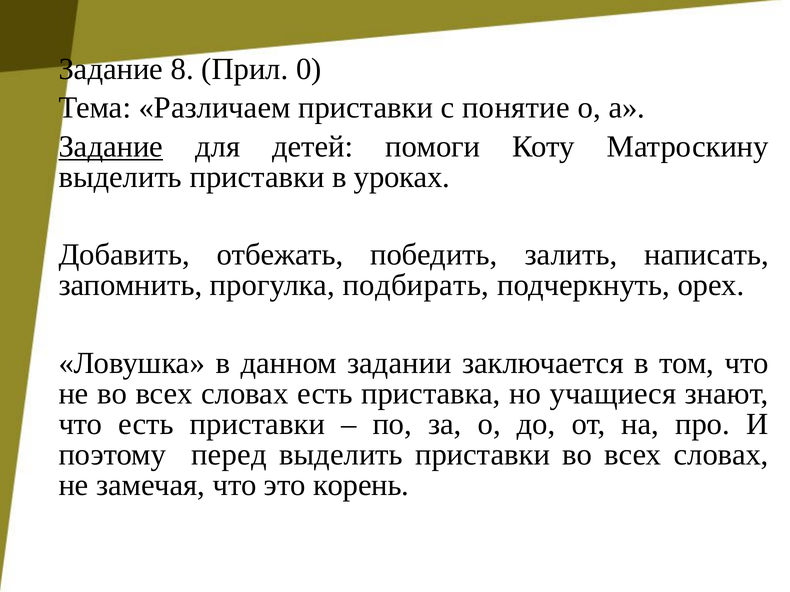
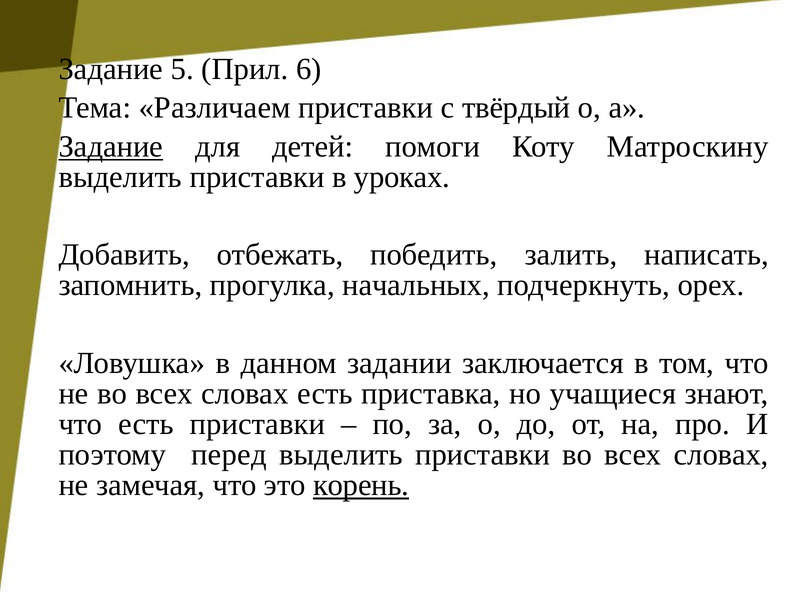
8: 8 -> 5 (182, 69)
0: 0 -> 6 (309, 69)
понятие: понятие -> твёрдый (516, 108)
подбирать: подбирать -> начальных (416, 286)
корень underline: none -> present (361, 486)
